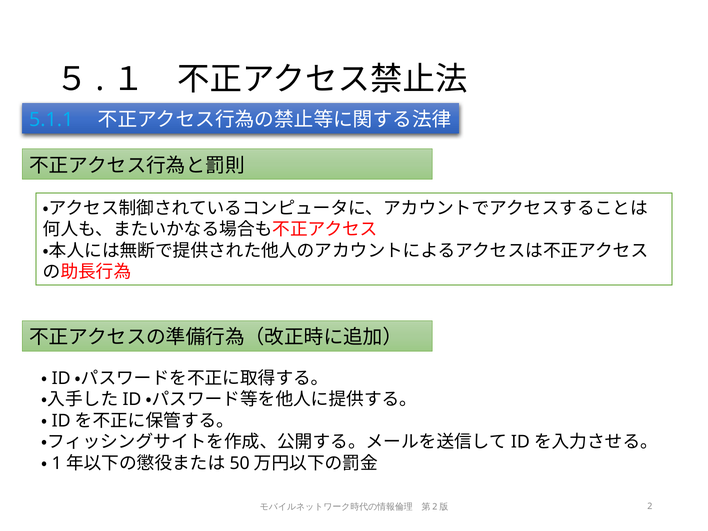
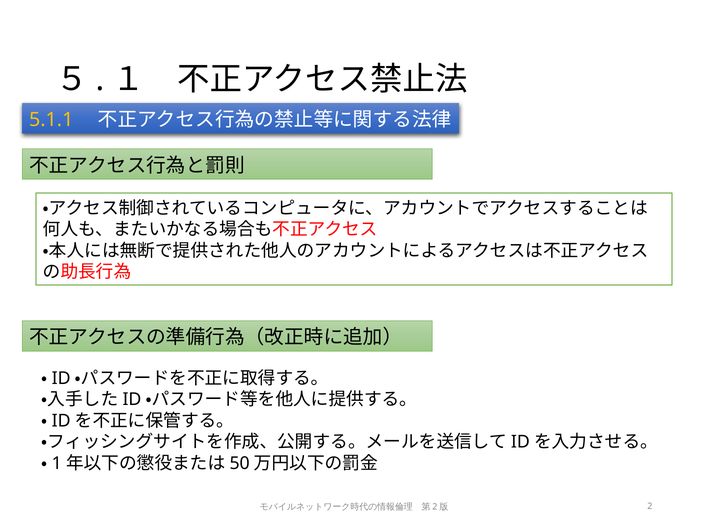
5.1.1 colour: light blue -> yellow (51, 120)
